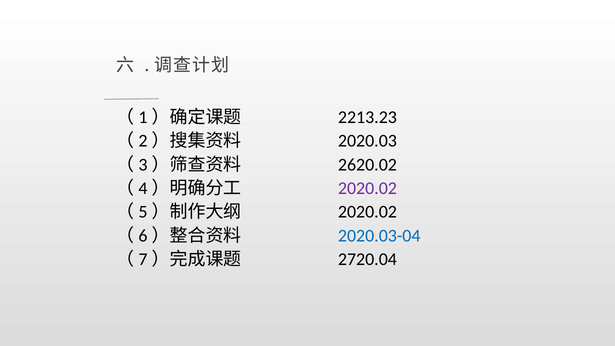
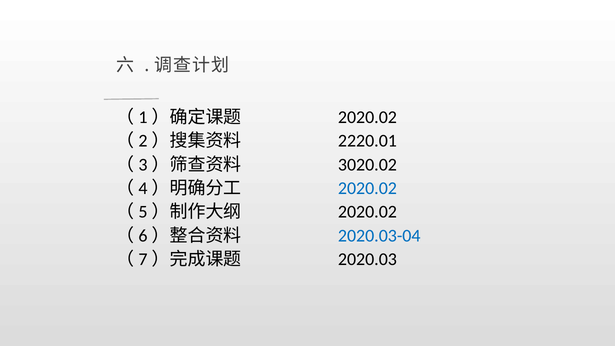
2213.23: 2213.23 -> 2020.02 (367, 117)
2020.03: 2020.03 -> 2220.01 (367, 141)
2620.02: 2620.02 -> 3020.02 (367, 165)
2020.02 colour: purple -> blue (367, 188)
2720.04: 2720.04 -> 2020.03 (367, 259)
